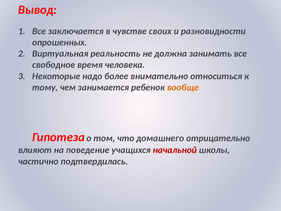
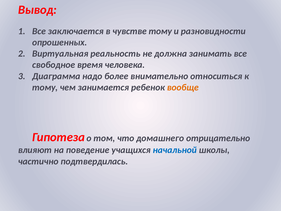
чувстве своих: своих -> тому (160, 31)
Некоторые: Некоторые -> Диаграмма (56, 76)
начальной colour: red -> blue (175, 150)
